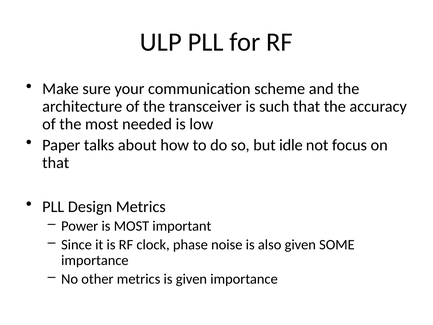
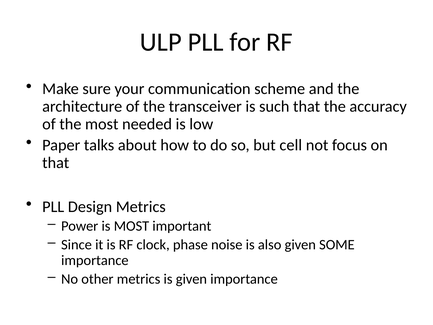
idle: idle -> cell (291, 145)
